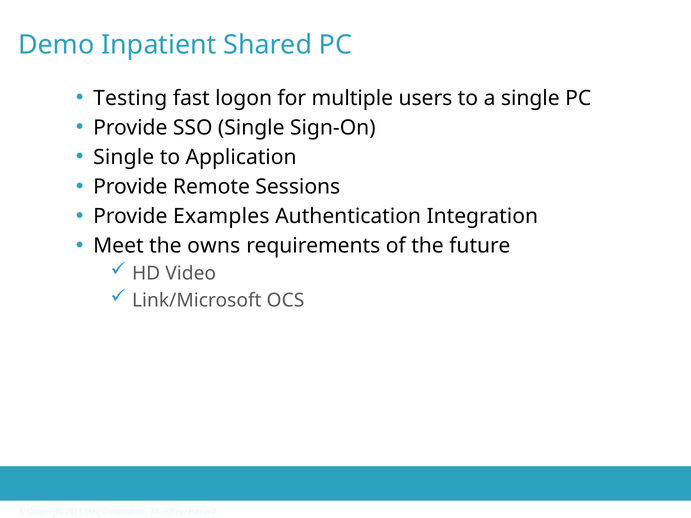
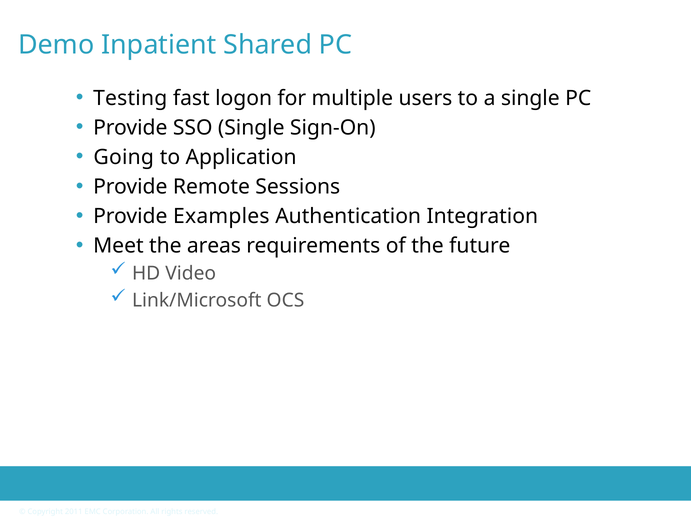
Single: Single -> Going (124, 157)
owns: owns -> areas (214, 246)
